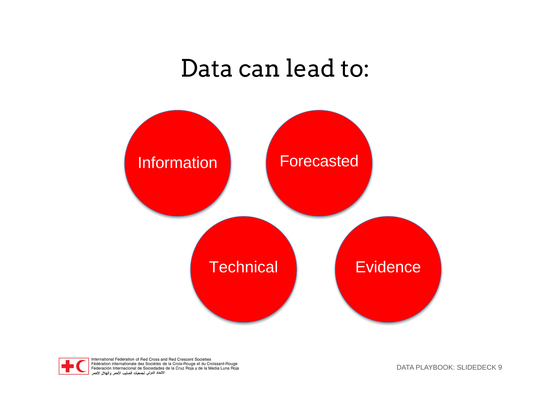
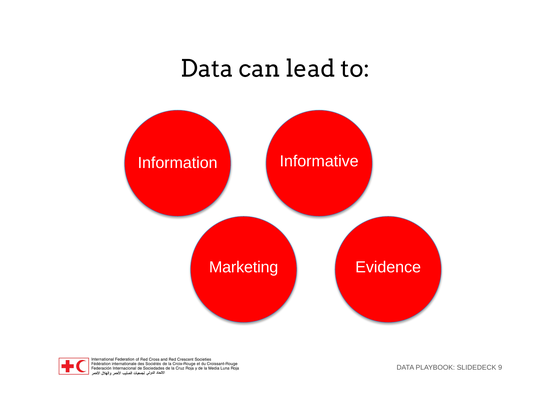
Forecasted: Forecasted -> Informative (319, 161)
Technical: Technical -> Marketing (244, 268)
